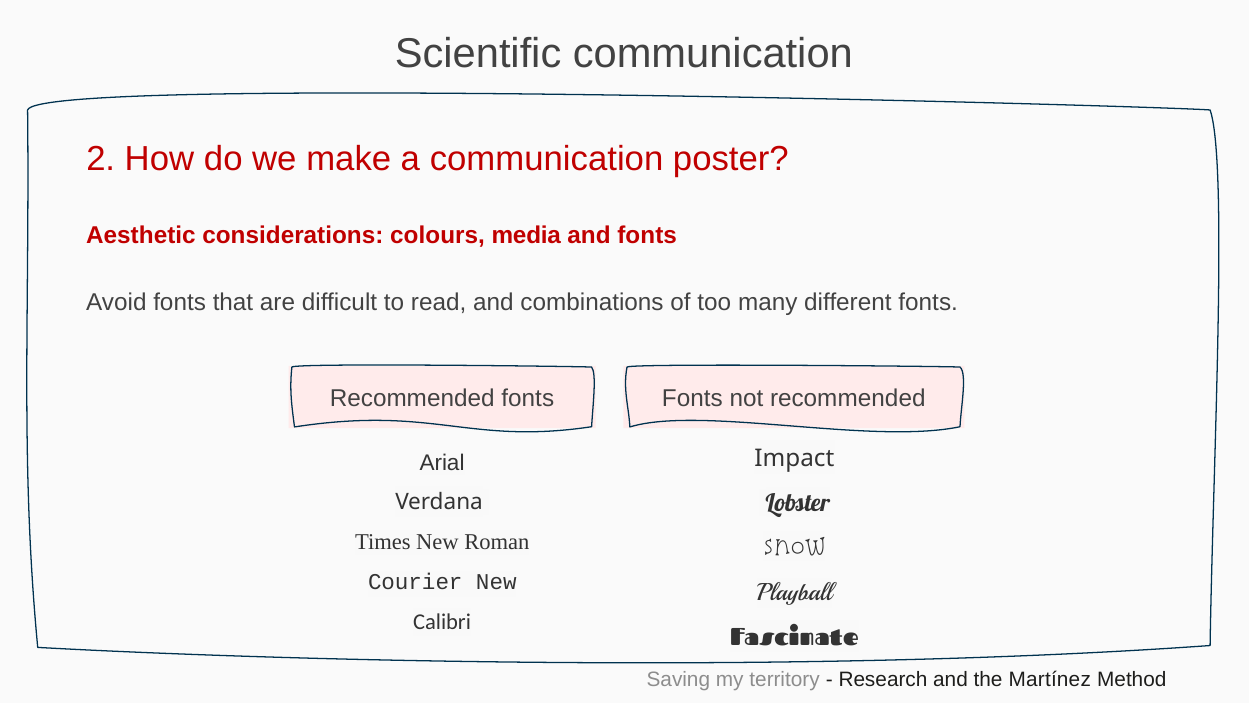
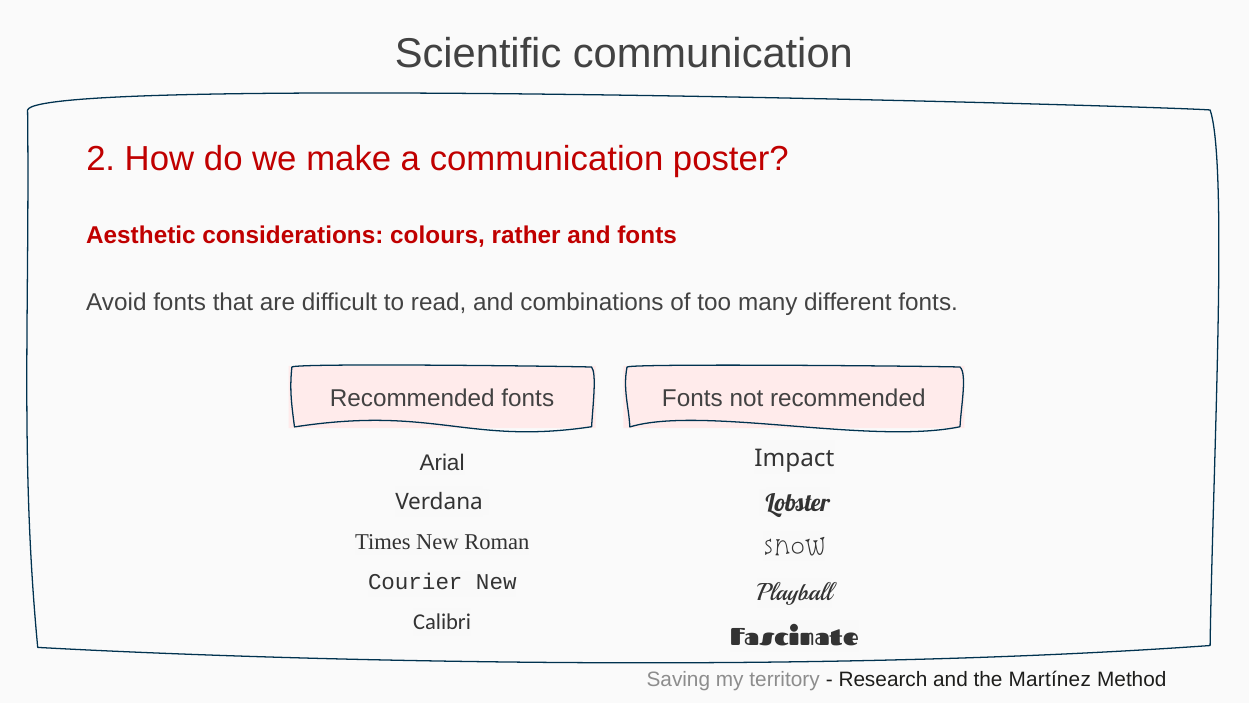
media: media -> rather (526, 235)
